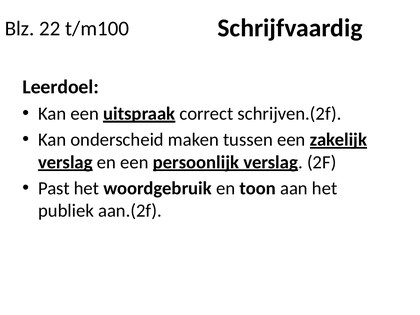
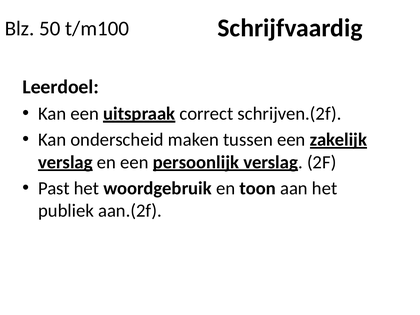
22: 22 -> 50 (50, 28)
